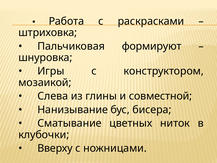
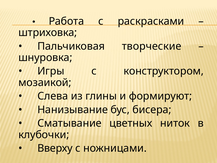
формируют: формируют -> творческие (152, 46)
совместной: совместной -> формируют (160, 96)
